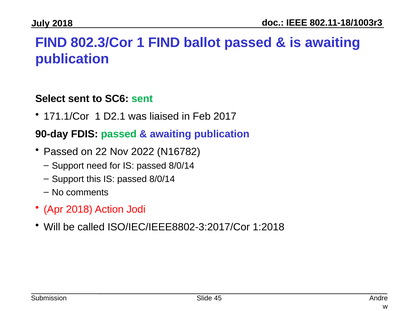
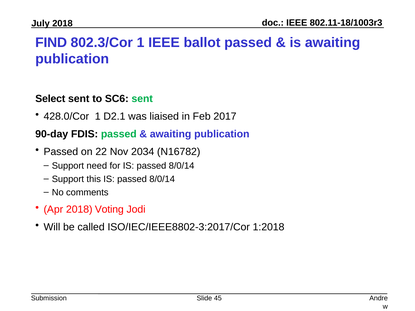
1 FIND: FIND -> IEEE (164, 42)
171.1/Cor: 171.1/Cor -> 428.0/Cor (66, 117)
2022: 2022 -> 2034 (143, 152)
Action: Action -> Voting (109, 210)
